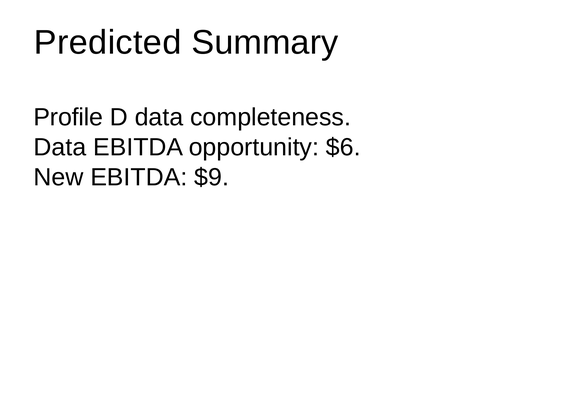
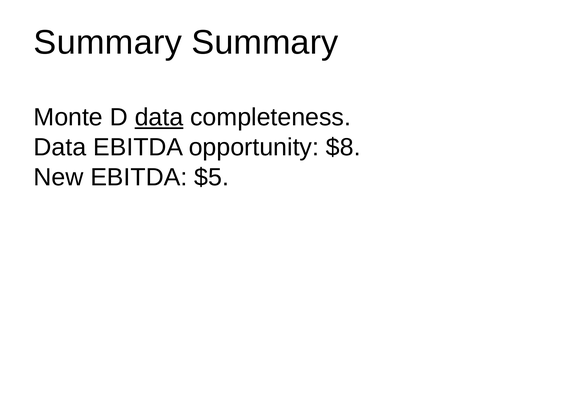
Predicted: Predicted -> Summary (108, 43)
Profile: Profile -> Monte (68, 118)
data underline: none -> present (159, 118)
$6: $6 -> $8 (343, 148)
$9: $9 -> $5 (212, 177)
